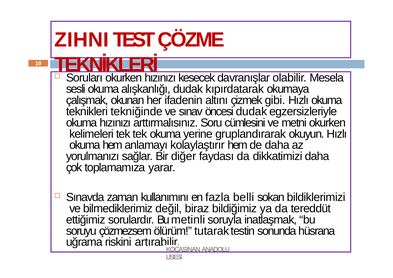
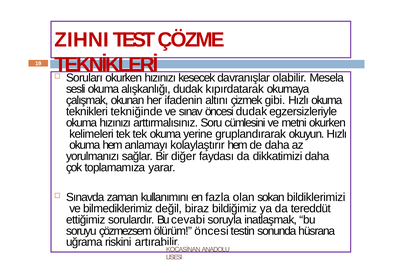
belli: belli -> olan (244, 197)
metinli: metinli -> cevabi (188, 219)
ölürüm tutarak: tutarak -> öncesi (212, 231)
